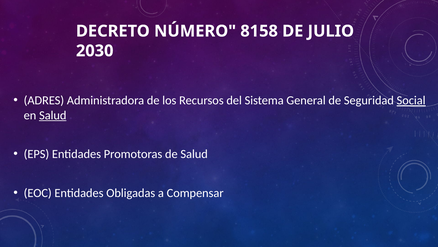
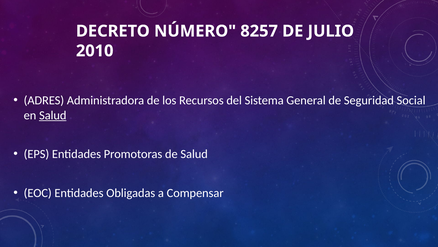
8158: 8158 -> 8257 (259, 31)
2030: 2030 -> 2010 (95, 51)
Social underline: present -> none (411, 100)
